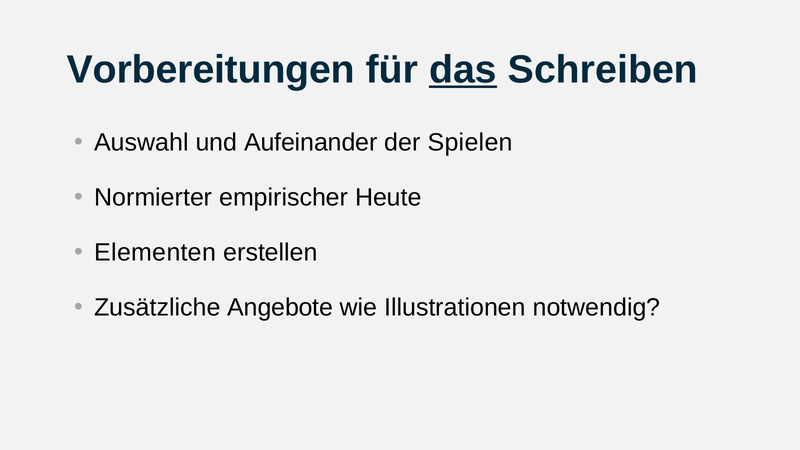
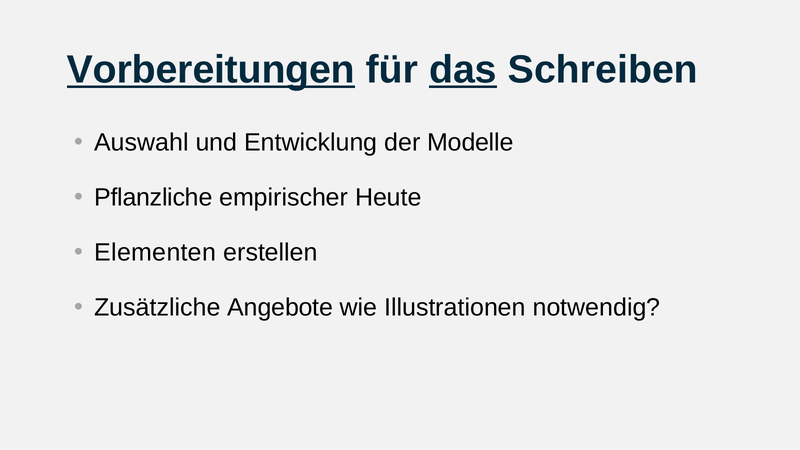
Vorbereitungen underline: none -> present (211, 70)
Aufeinander: Aufeinander -> Entwicklung (311, 143)
Spielen: Spielen -> Modelle (470, 143)
Normierter: Normierter -> Pflanzliche (153, 198)
